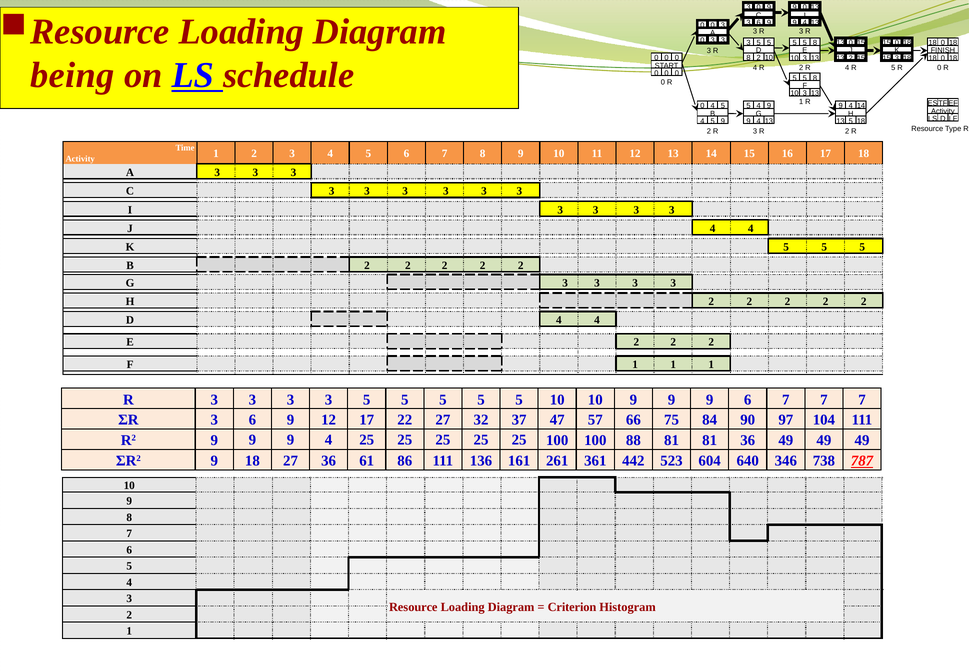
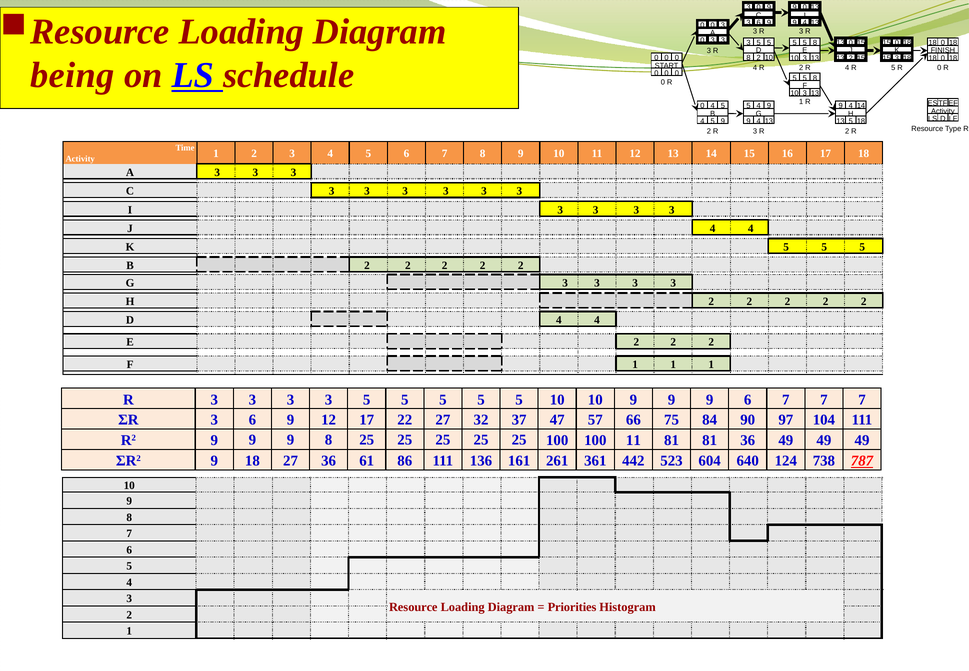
9 9 9 4: 4 -> 8 (329, 440)
100 88: 88 -> 11 (633, 440)
346: 346 -> 124 (786, 461)
Criterion: Criterion -> Priorities (572, 607)
